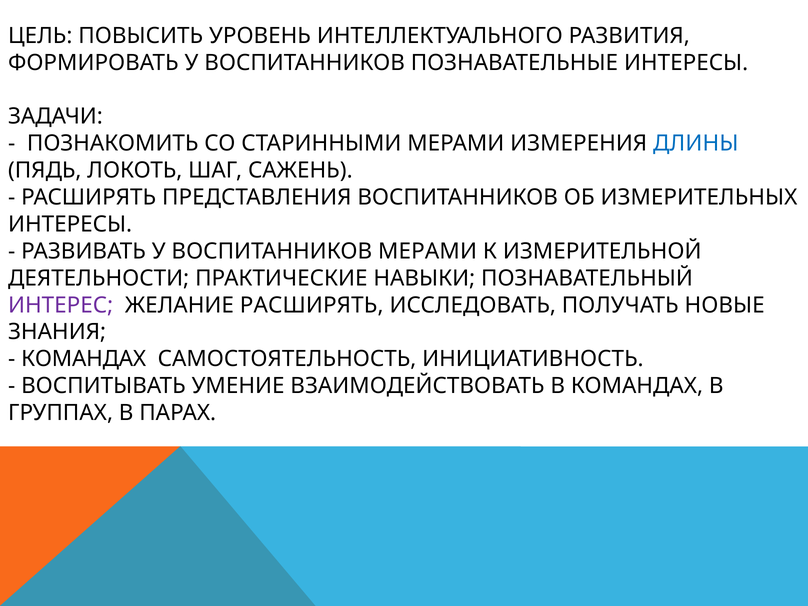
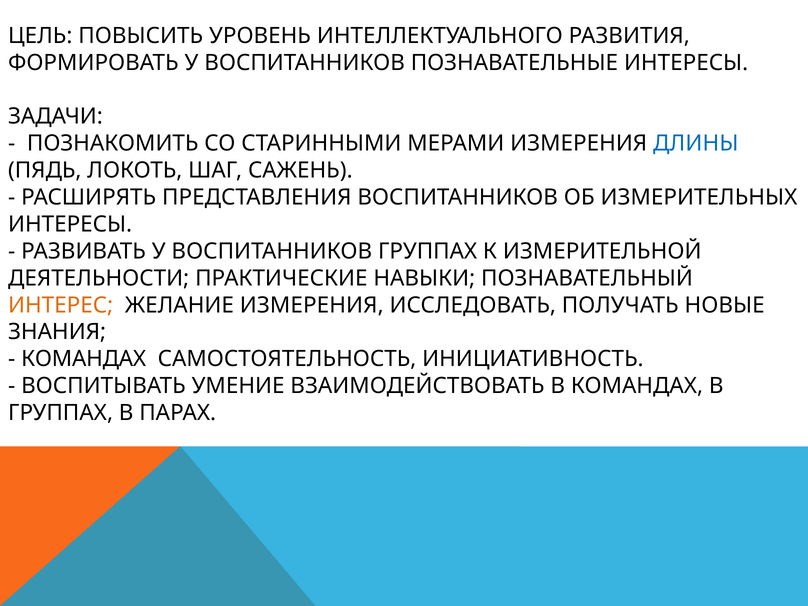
ВОСПИТАННИКОВ МЕРАМИ: МЕРАМИ -> ГРУППАХ (428, 251)
ИНТЕРЕС colour: purple -> orange (61, 305)
ЖЕЛАНИЕ РАСШИРЯТЬ: РАСШИРЯТЬ -> ИЗМЕРЕНИЯ (312, 305)
